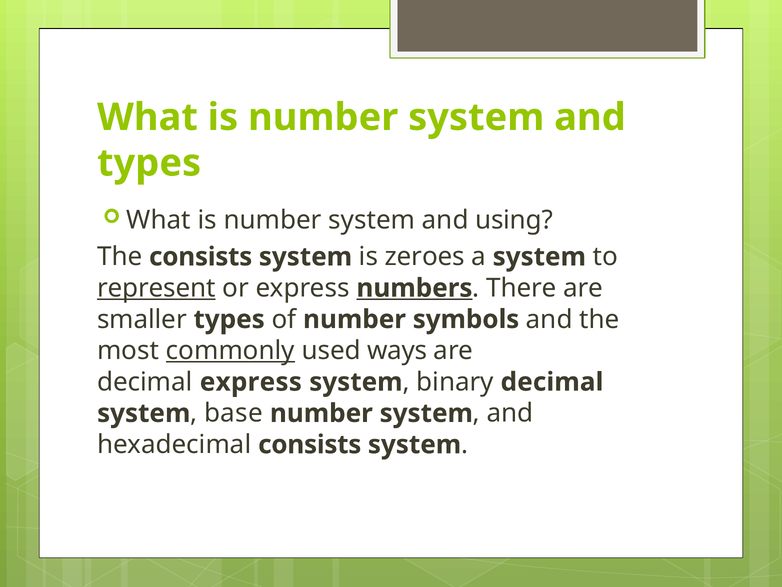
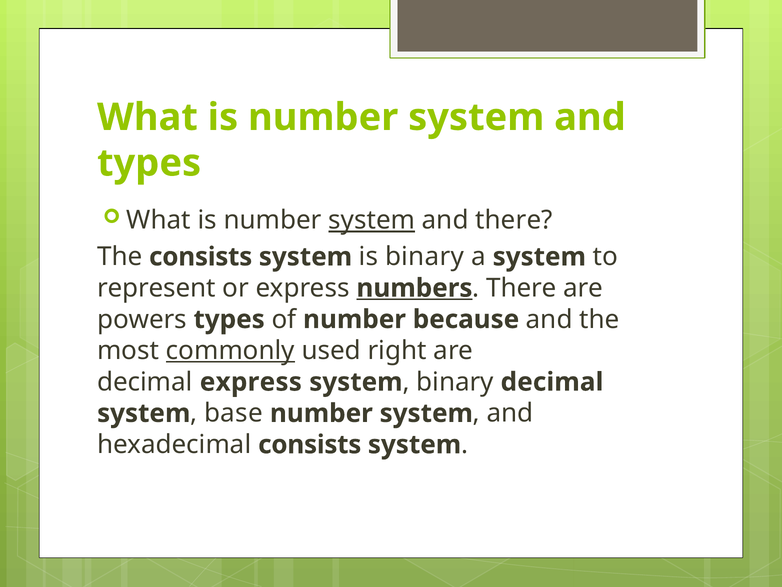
system underline: none -> present (372, 220)
and using: using -> there (514, 220)
is zeroes: zeroes -> binary (425, 257)
represent underline: present -> none (156, 288)
smaller: smaller -> powers (142, 319)
symbols: symbols -> because (466, 319)
ways: ways -> right (397, 350)
